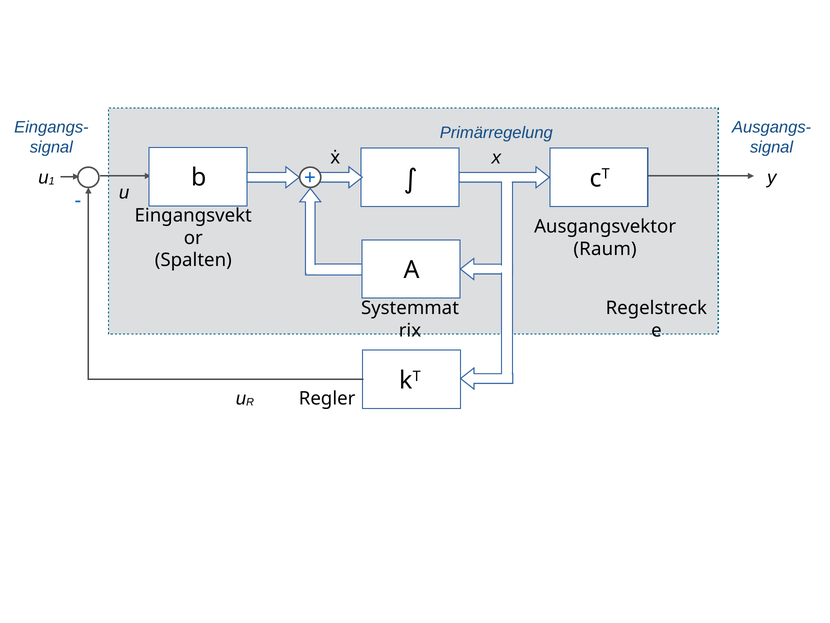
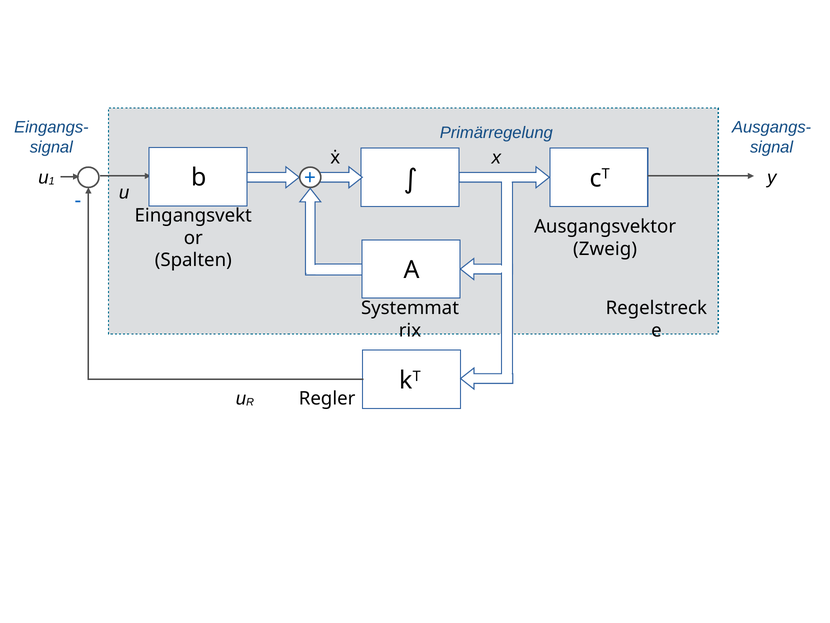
Raum: Raum -> Zweig (605, 249)
